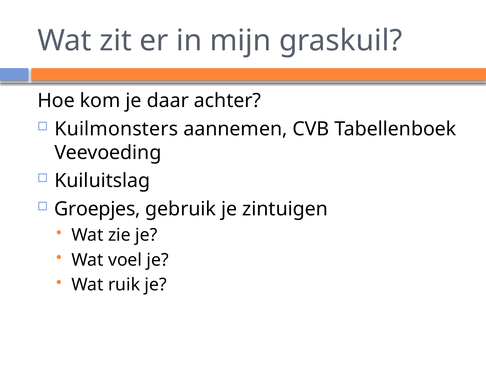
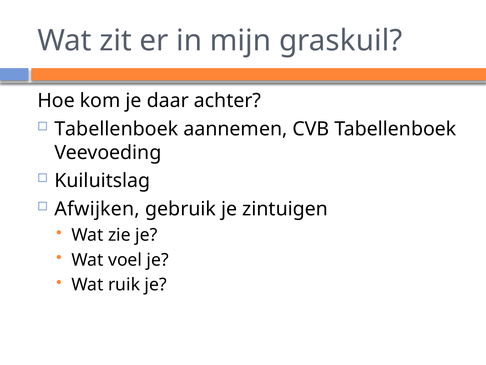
Kuilmonsters: Kuilmonsters -> Tabellenboek (116, 129)
Groepjes: Groepjes -> Afwijken (97, 209)
